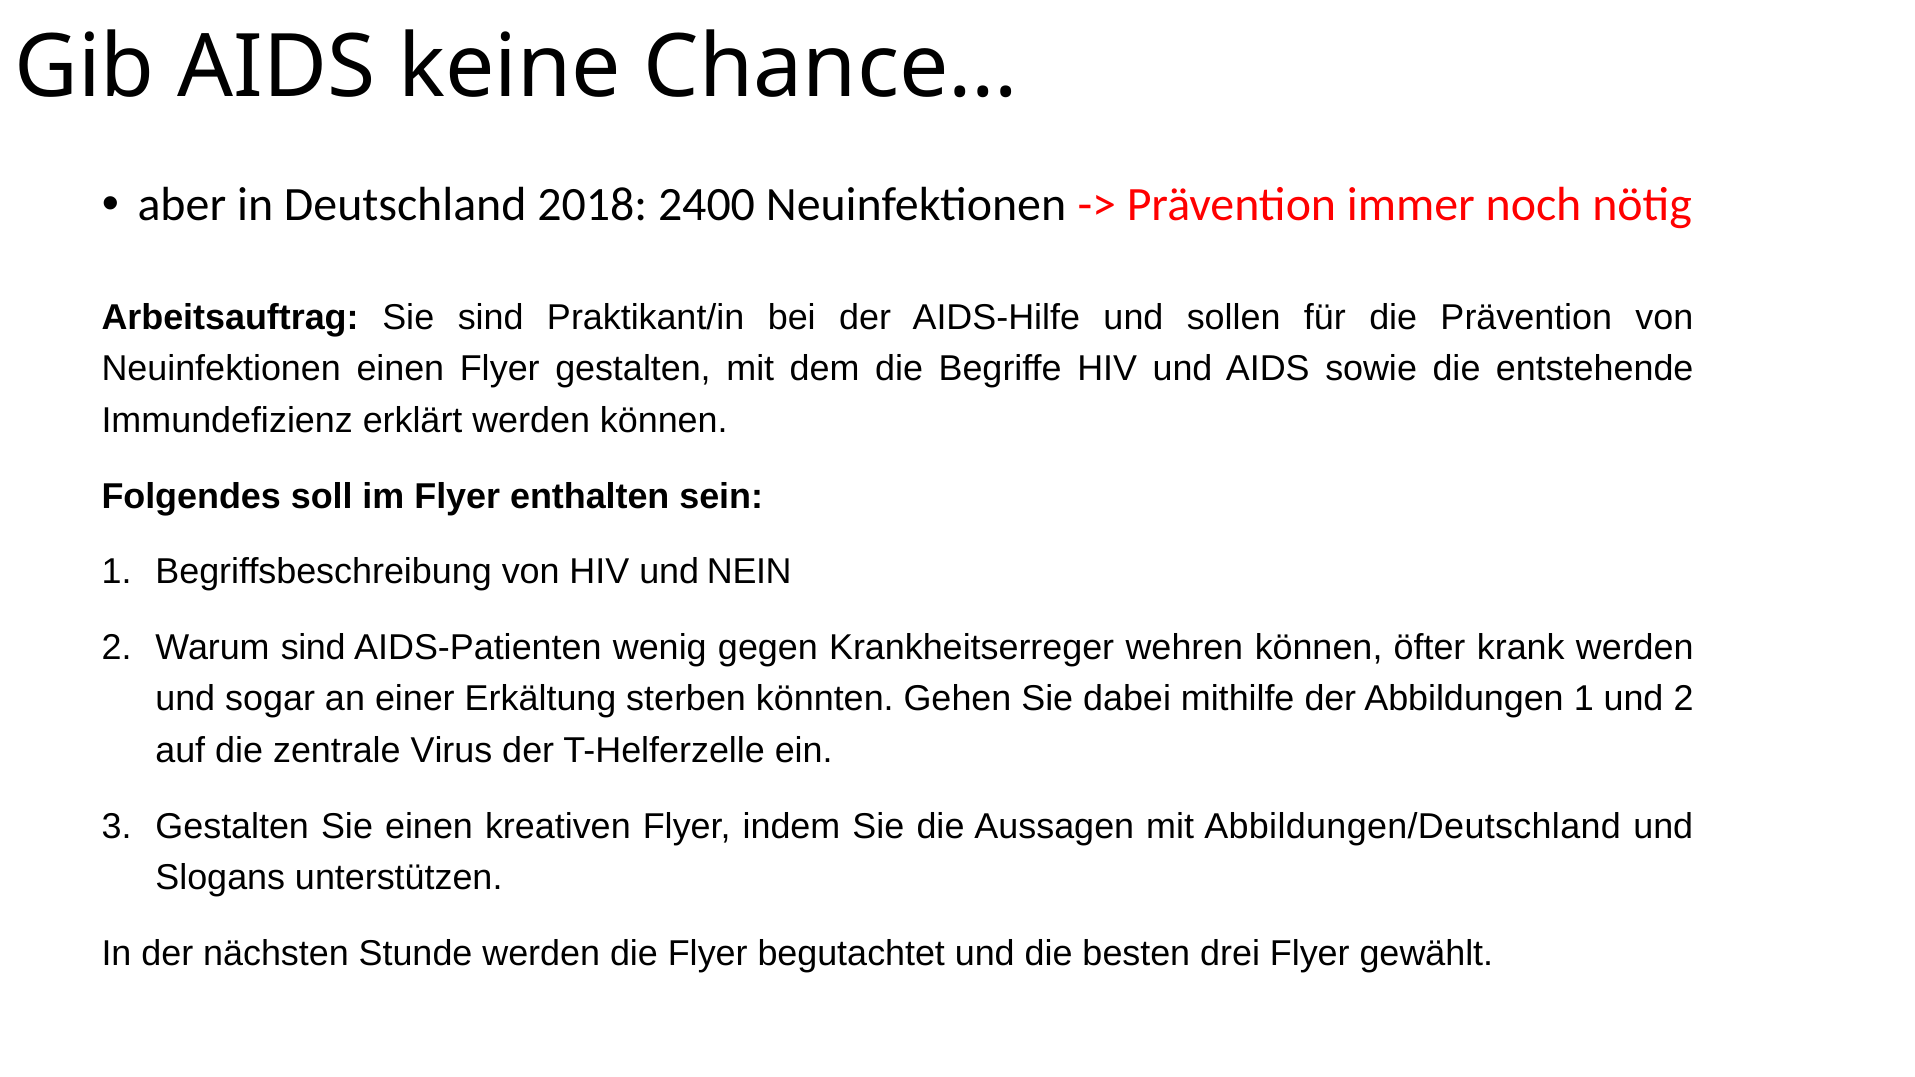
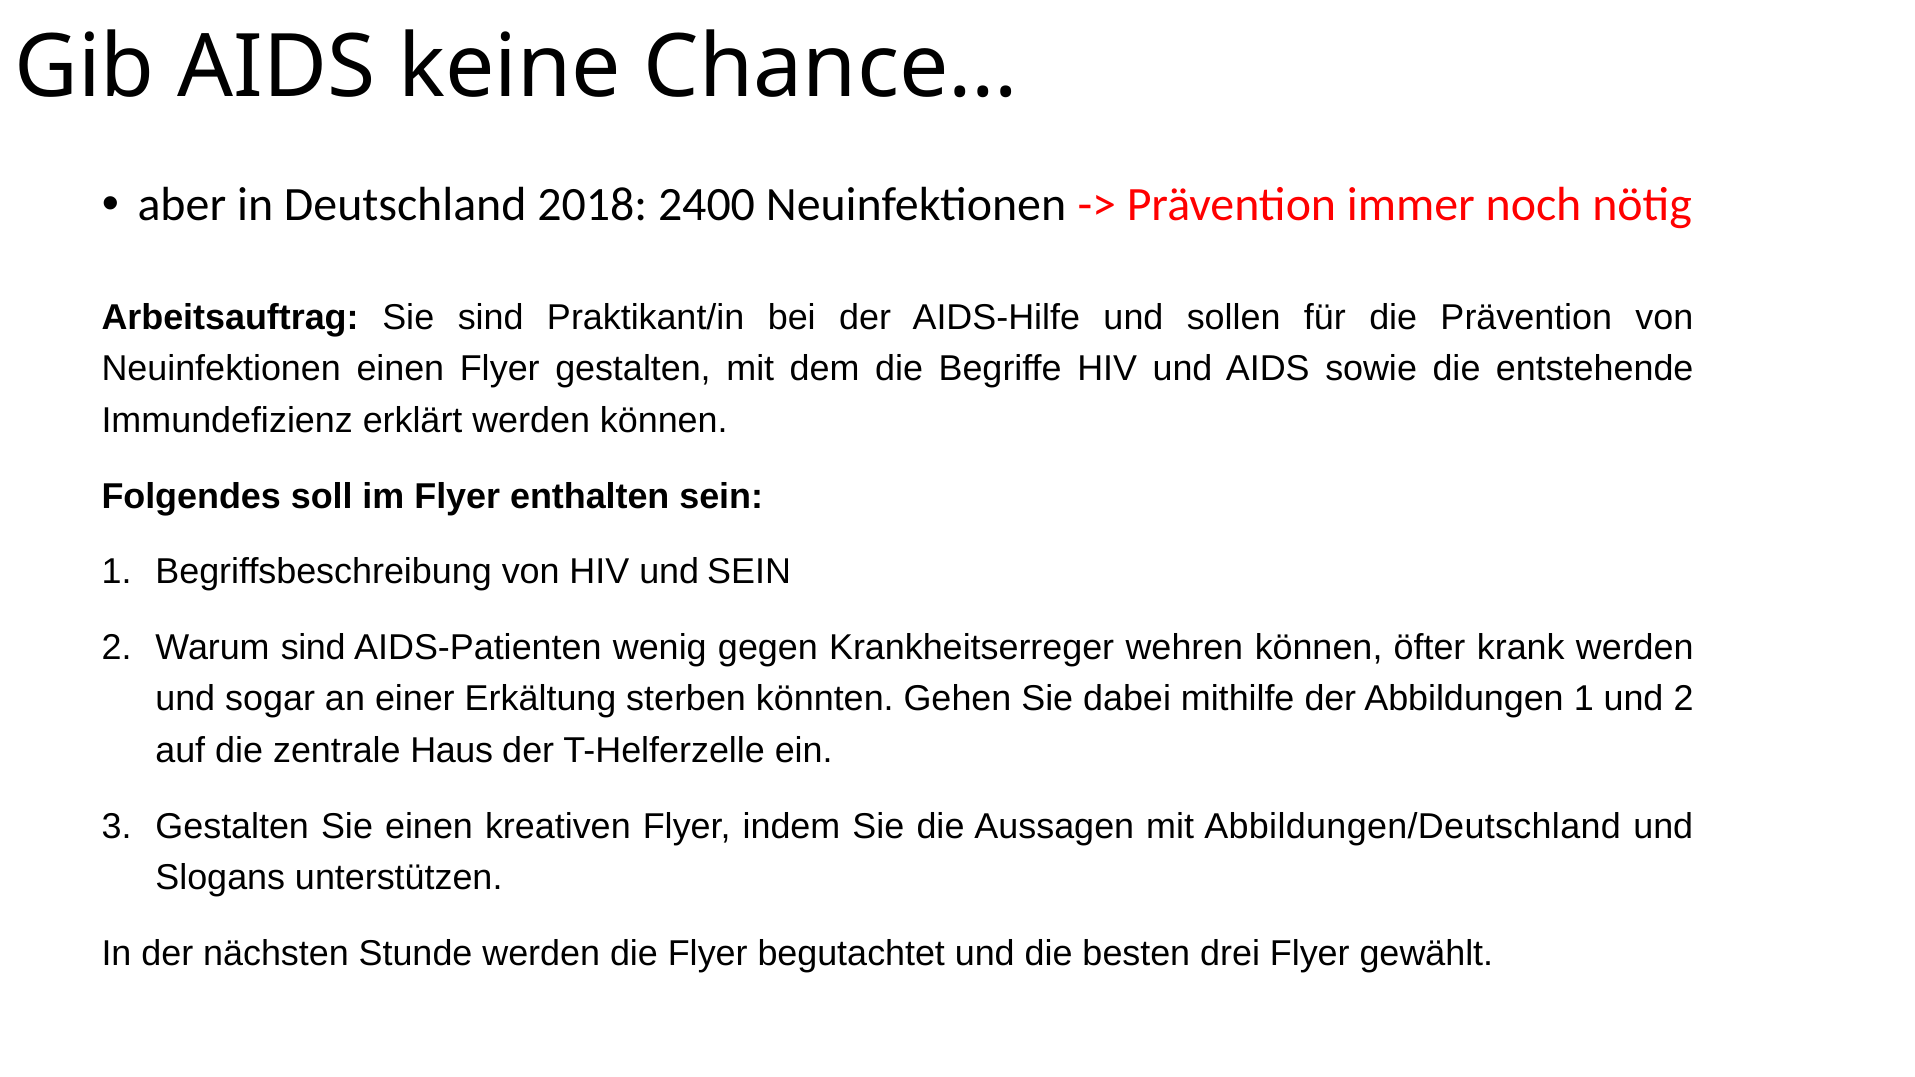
und NEIN: NEIN -> SEIN (749, 572)
Virus: Virus -> Haus (452, 751)
